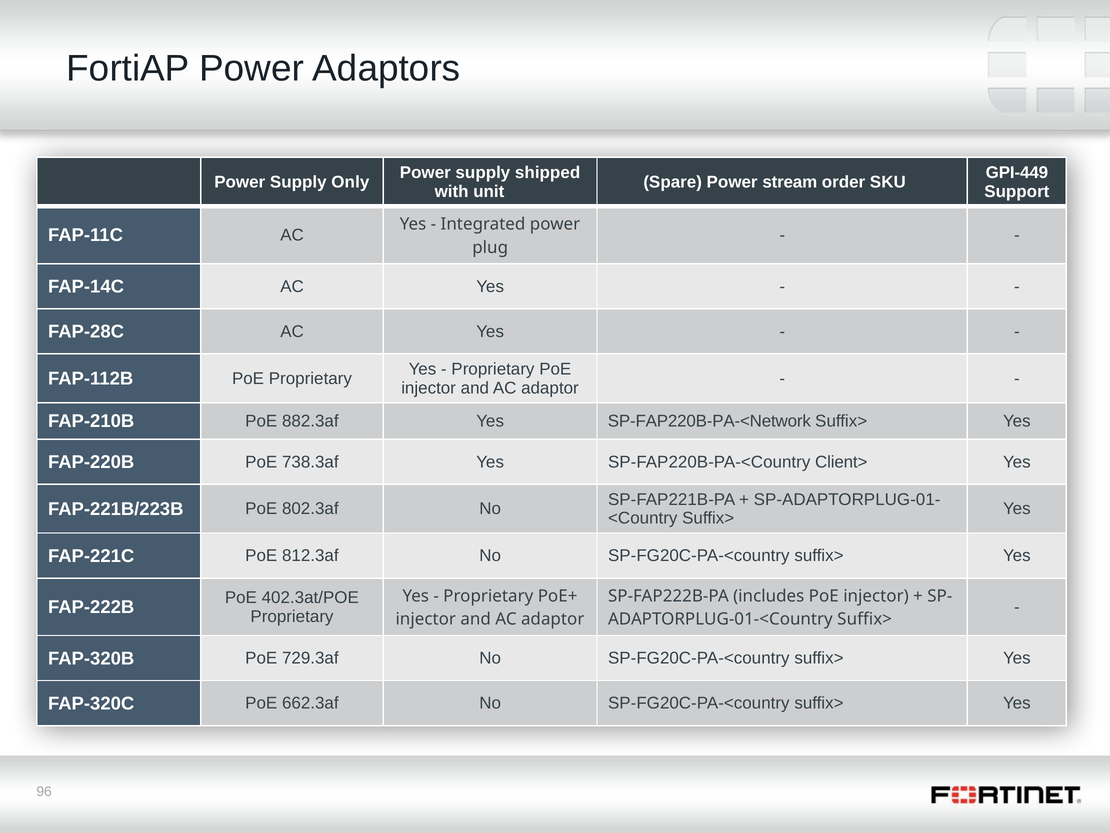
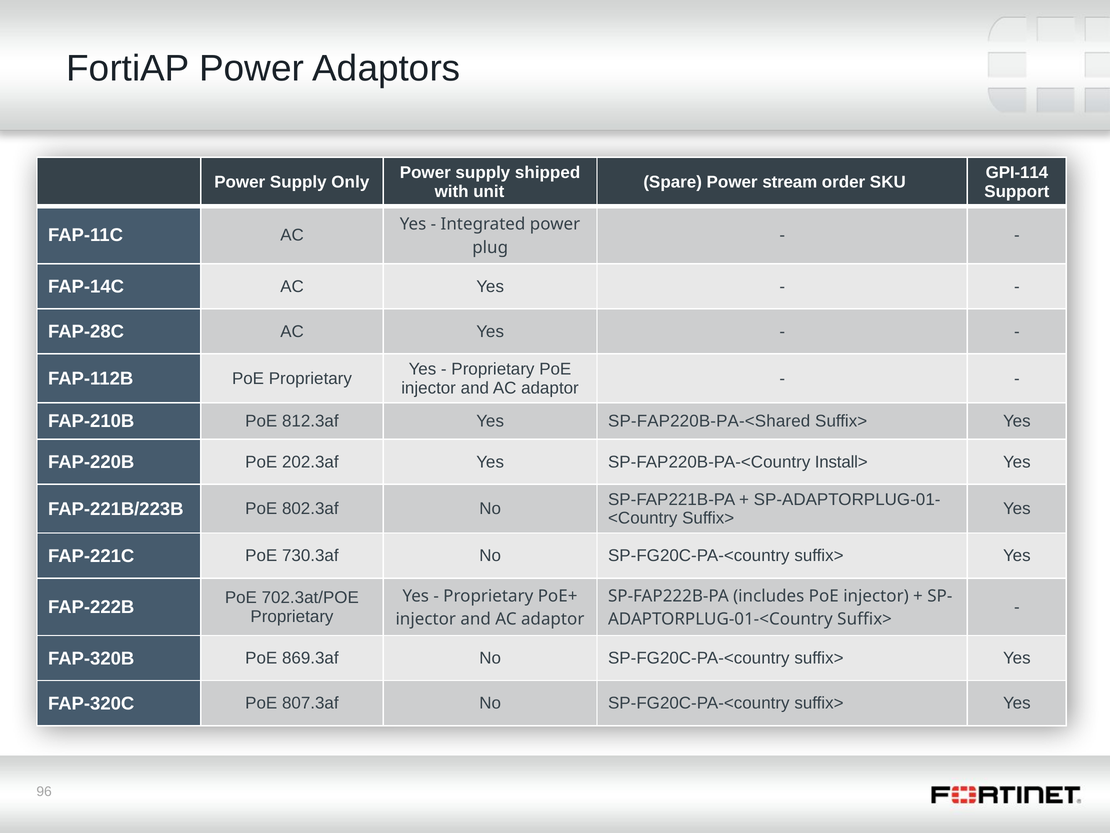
GPI-449: GPI-449 -> GPI-114 (1017, 173)
882.3af: 882.3af -> 812.3af (310, 421)
SP-FAP220B-PA-<Network: SP-FAP220B-PA-<Network -> SP-FAP220B-PA-<Shared (709, 421)
738.3af: 738.3af -> 202.3af (310, 462)
Client>: Client> -> Install> (841, 462)
812.3af: 812.3af -> 730.3af (310, 556)
402.3at/POE: 402.3at/POE -> 702.3at/POE (310, 597)
729.3af: 729.3af -> 869.3af (310, 658)
662.3af: 662.3af -> 807.3af (310, 703)
